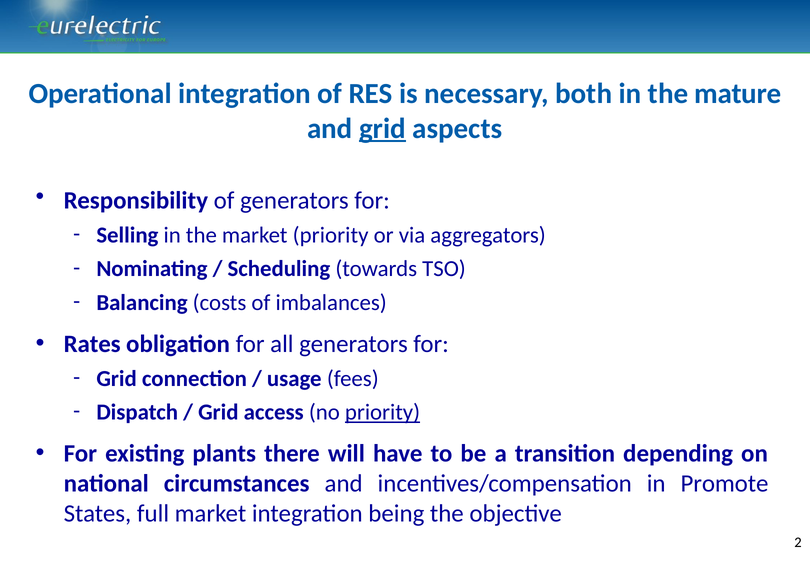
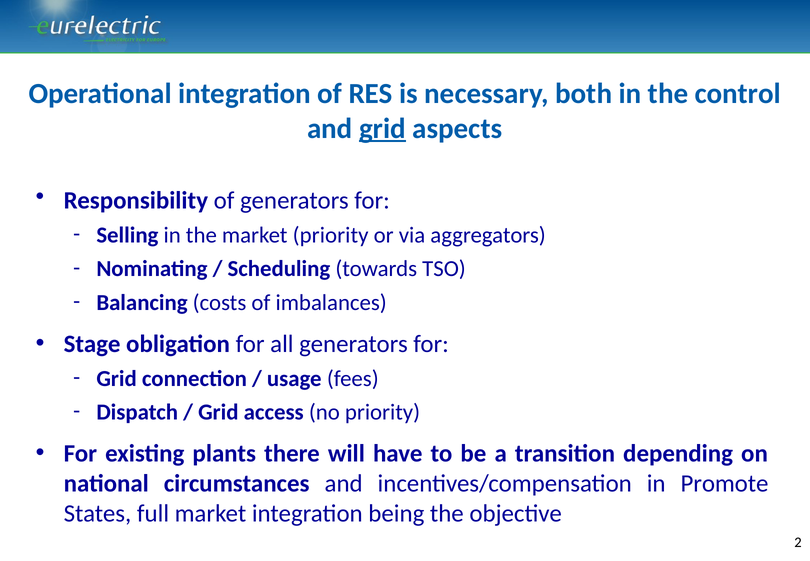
mature: mature -> control (738, 94)
Rates: Rates -> Stage (92, 344)
priority underline: present -> none (383, 412)
